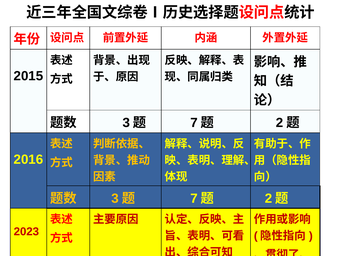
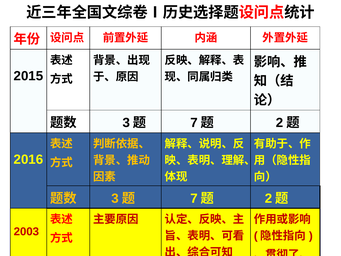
2023: 2023 -> 2003 (26, 231)
